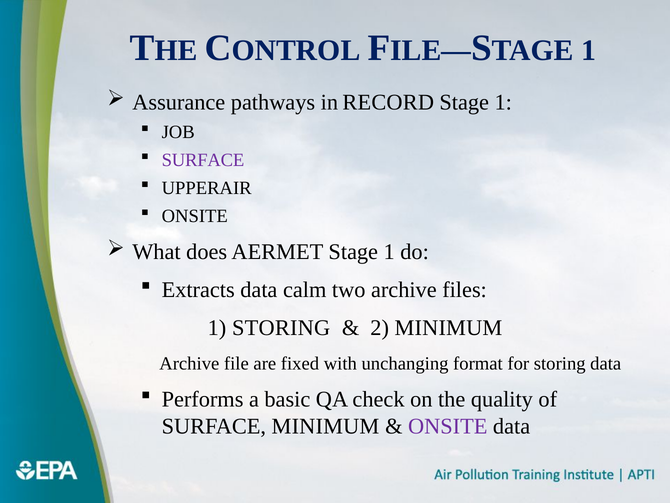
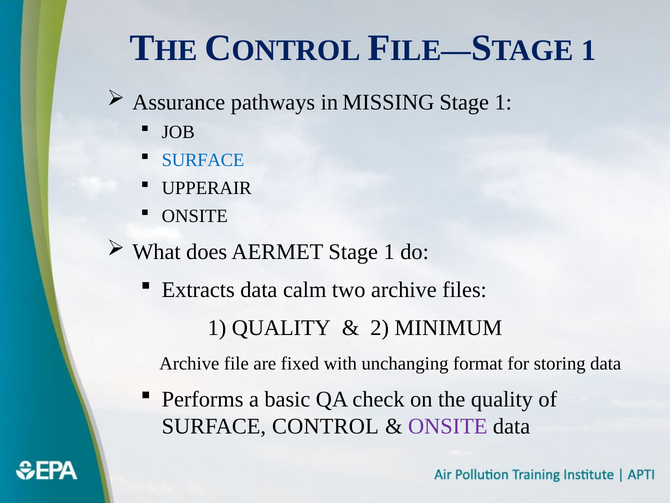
RECORD: RECORD -> MISSING (388, 102)
SURFACE colour: purple -> blue (203, 160)
1 STORING: STORING -> QUALITY (281, 328)
SURFACE MINIMUM: MINIMUM -> CONTROL (325, 426)
